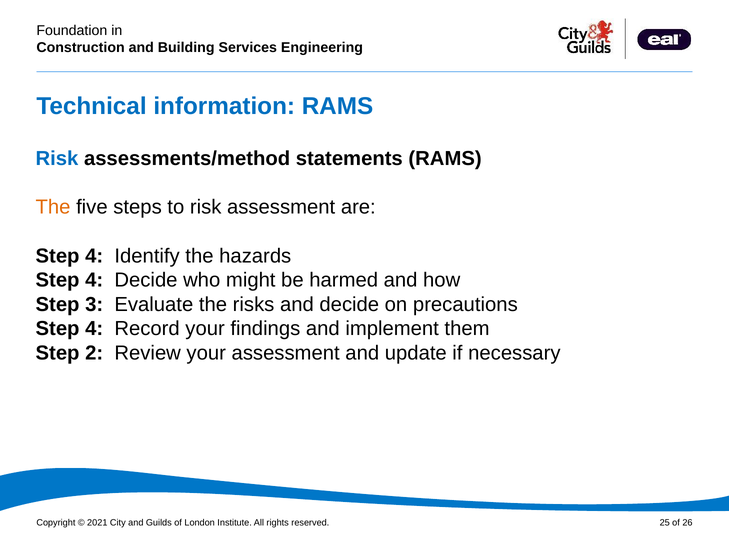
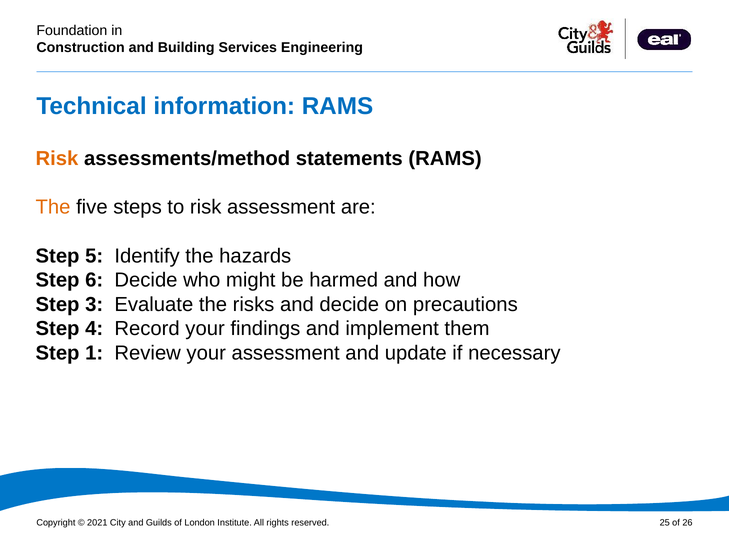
Risk colour: blue -> orange (57, 158)
4: 4 -> 5 (94, 256)
4: 4 -> 6 (94, 280)
2: 2 -> 1 (94, 353)
